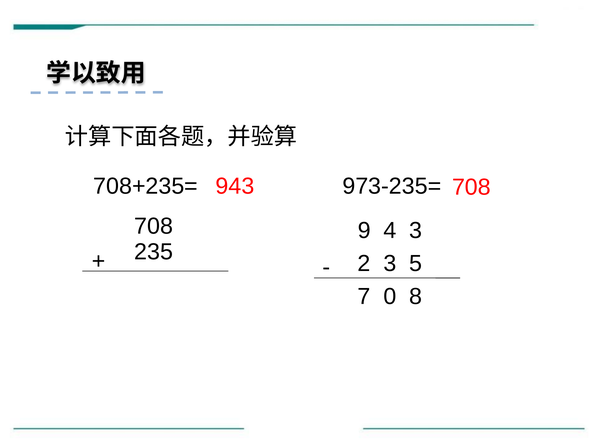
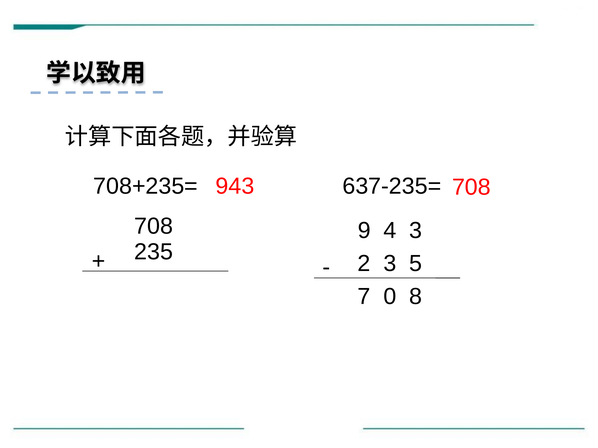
973-235=: 973-235= -> 637-235= (392, 186)
